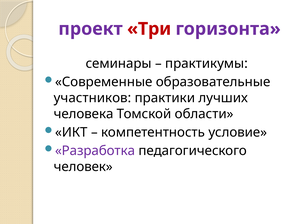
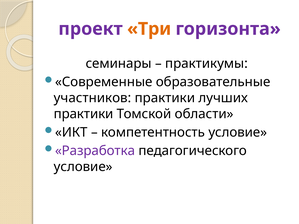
Три colour: red -> orange (149, 29)
человека: человека -> практики (84, 114)
человек: человек -> условие (83, 167)
